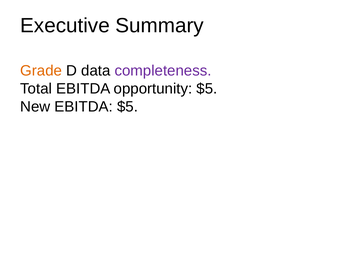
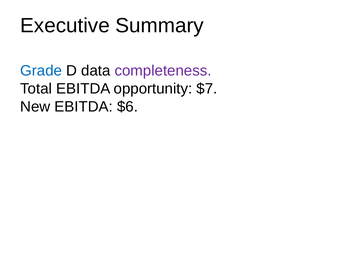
Grade colour: orange -> blue (41, 71)
opportunity $5: $5 -> $7 (207, 89)
EBITDA $5: $5 -> $6 (128, 107)
